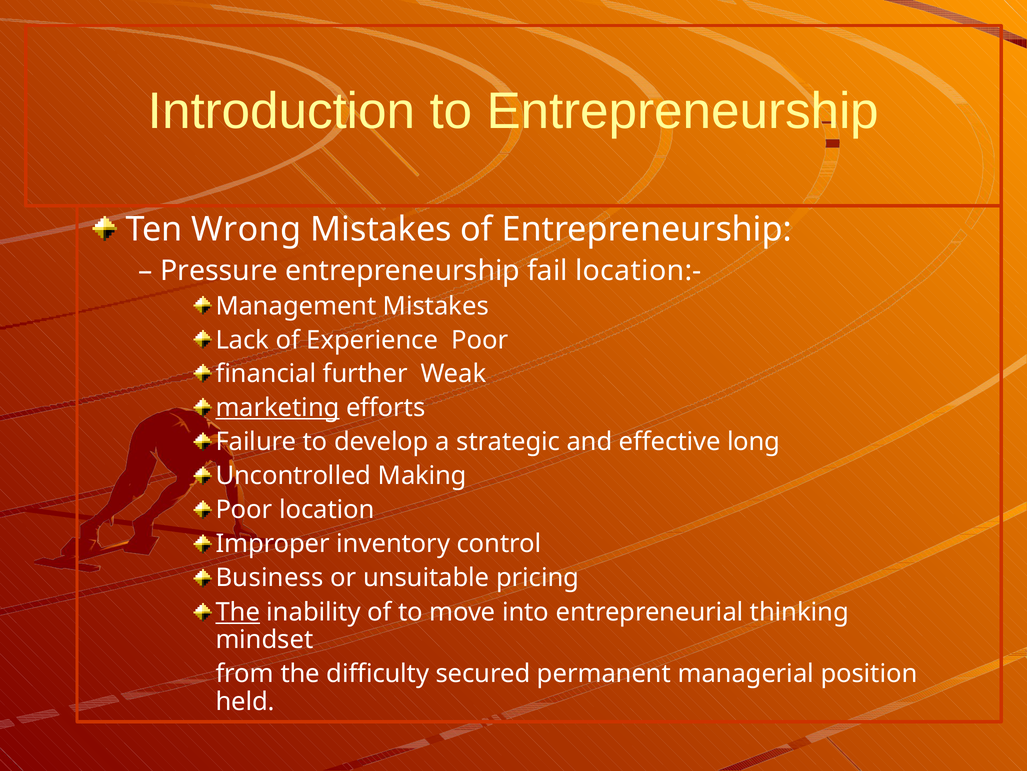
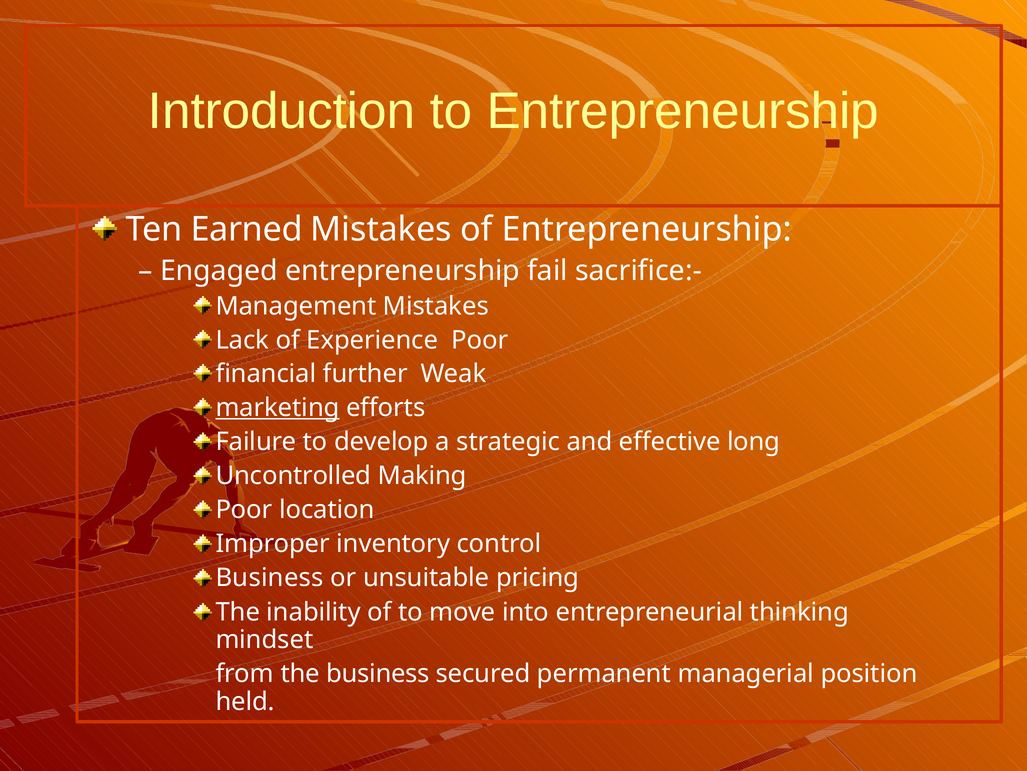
Wrong: Wrong -> Earned (247, 229)
Pressure: Pressure -> Engaged (219, 270)
location:-: location:- -> sacrifice:- (639, 270)
The underline: present -> none (238, 612)
the difficulty: difficulty -> business (378, 673)
